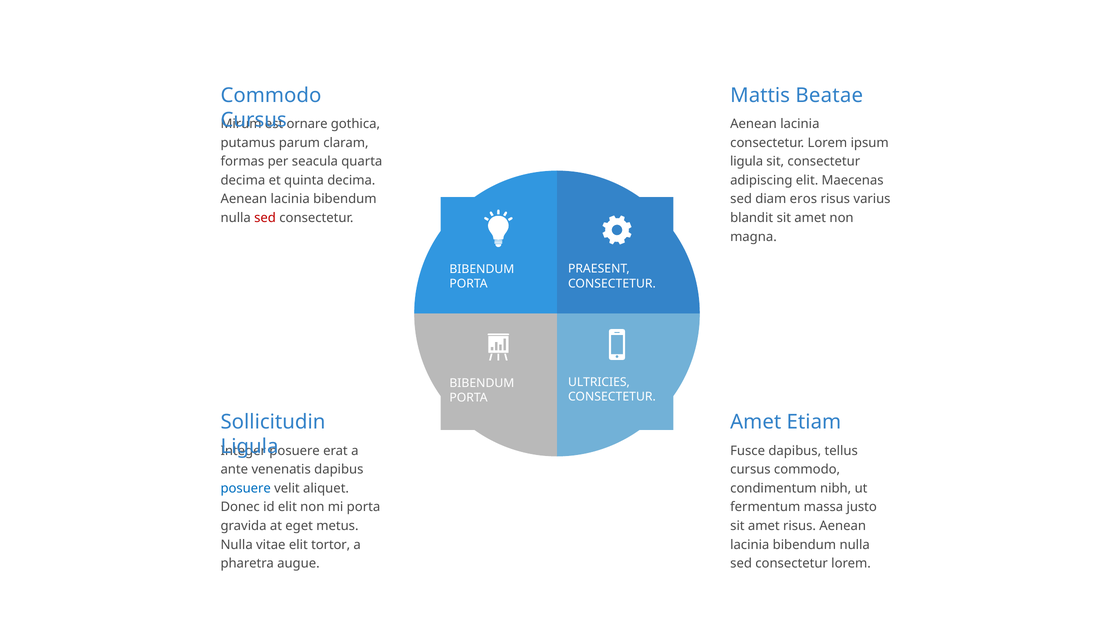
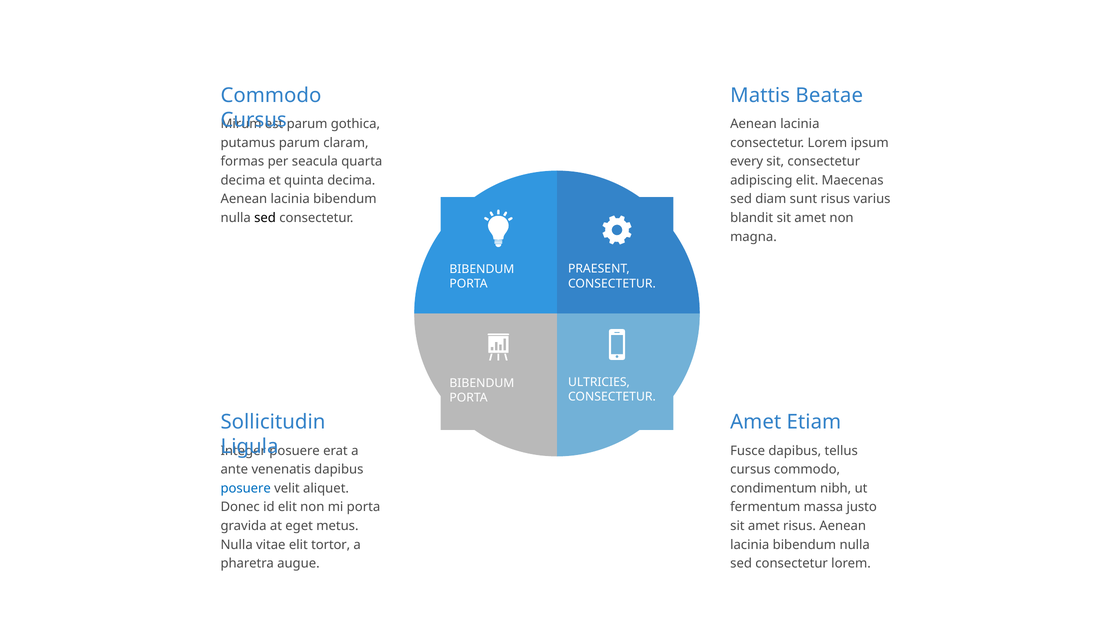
ornare: ornare -> parum (307, 124)
ligula: ligula -> every (747, 161)
eros: eros -> sunt (803, 199)
sed colour: red -> black (265, 218)
